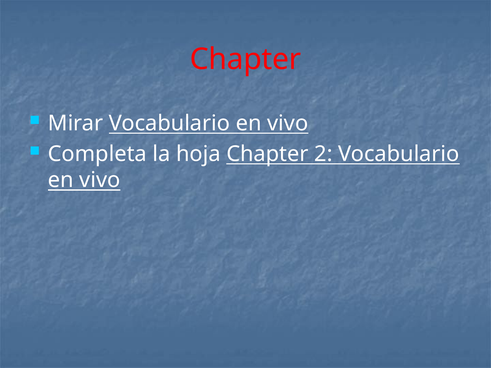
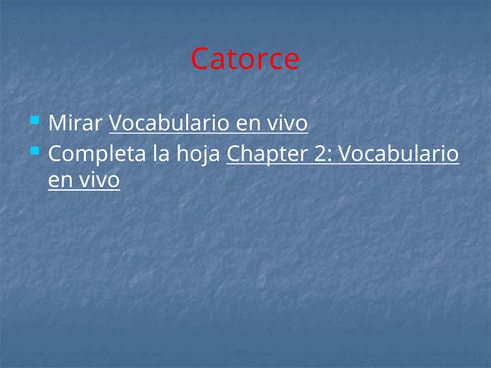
Chapter: Chapter -> Catorce (245, 59)
